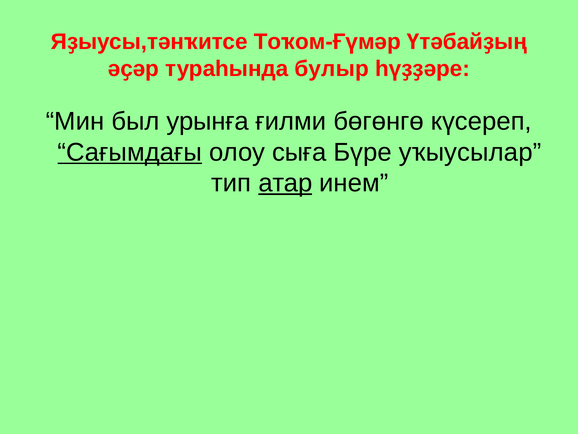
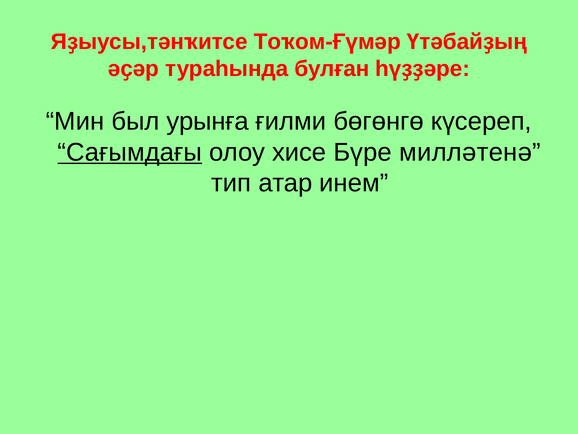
булыр: булыр -> булған (332, 69)
сыға: сыға -> хисе (299, 152)
уҡыусылар: уҡыусылар -> милләтенә (470, 152)
атар underline: present -> none (285, 183)
